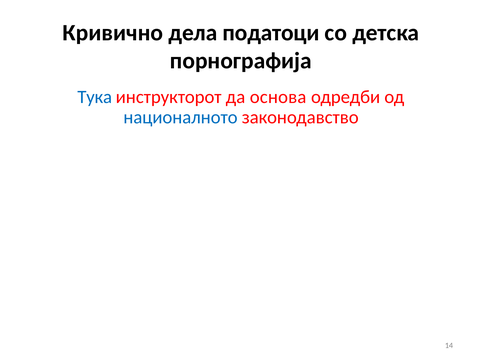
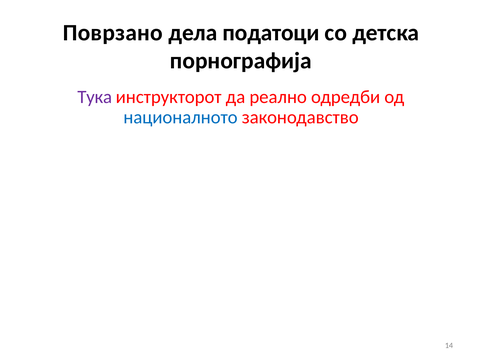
Кривично: Кривично -> Поврзано (113, 33)
Тука colour: blue -> purple (95, 97)
основа: основа -> реално (278, 97)
